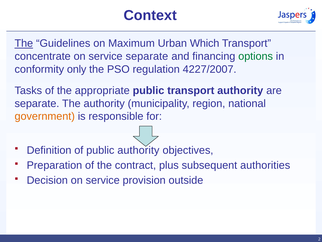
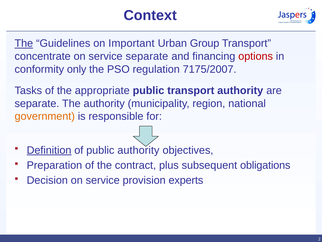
Maximum: Maximum -> Important (131, 43)
Which: Which -> Group (205, 43)
options colour: green -> red (256, 56)
4227/2007: 4227/2007 -> 7175/2007 (210, 69)
Definition underline: none -> present (49, 150)
authorities: authorities -> obligations (265, 165)
outside: outside -> experts (186, 180)
